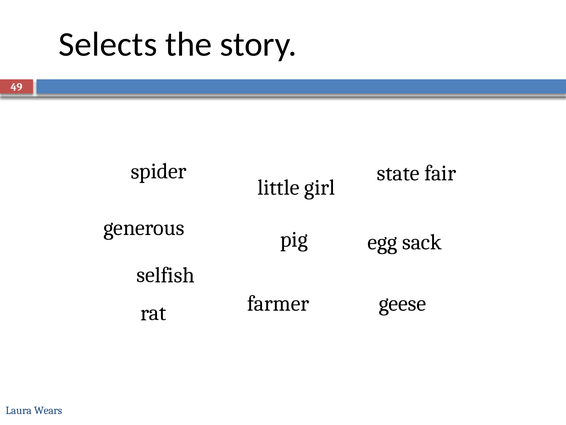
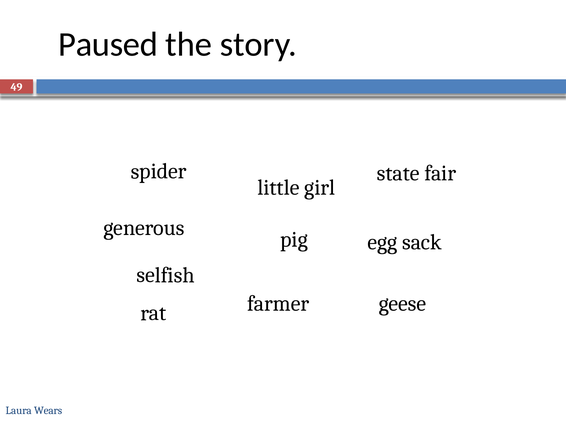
Selects: Selects -> Paused (108, 44)
